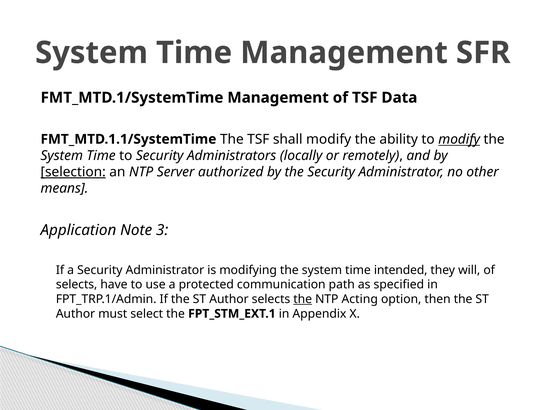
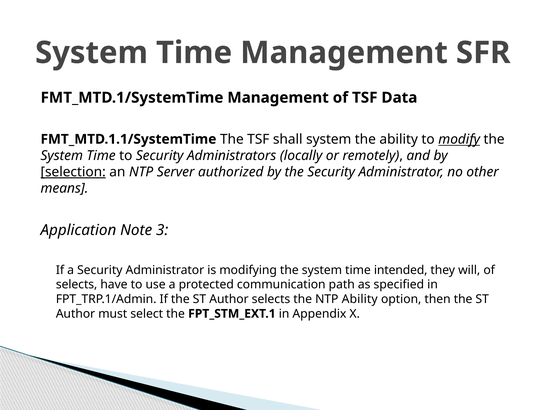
shall modify: modify -> system (329, 139)
the underline: present -> none (303, 299)
NTP Acting: Acting -> Ability (360, 299)
